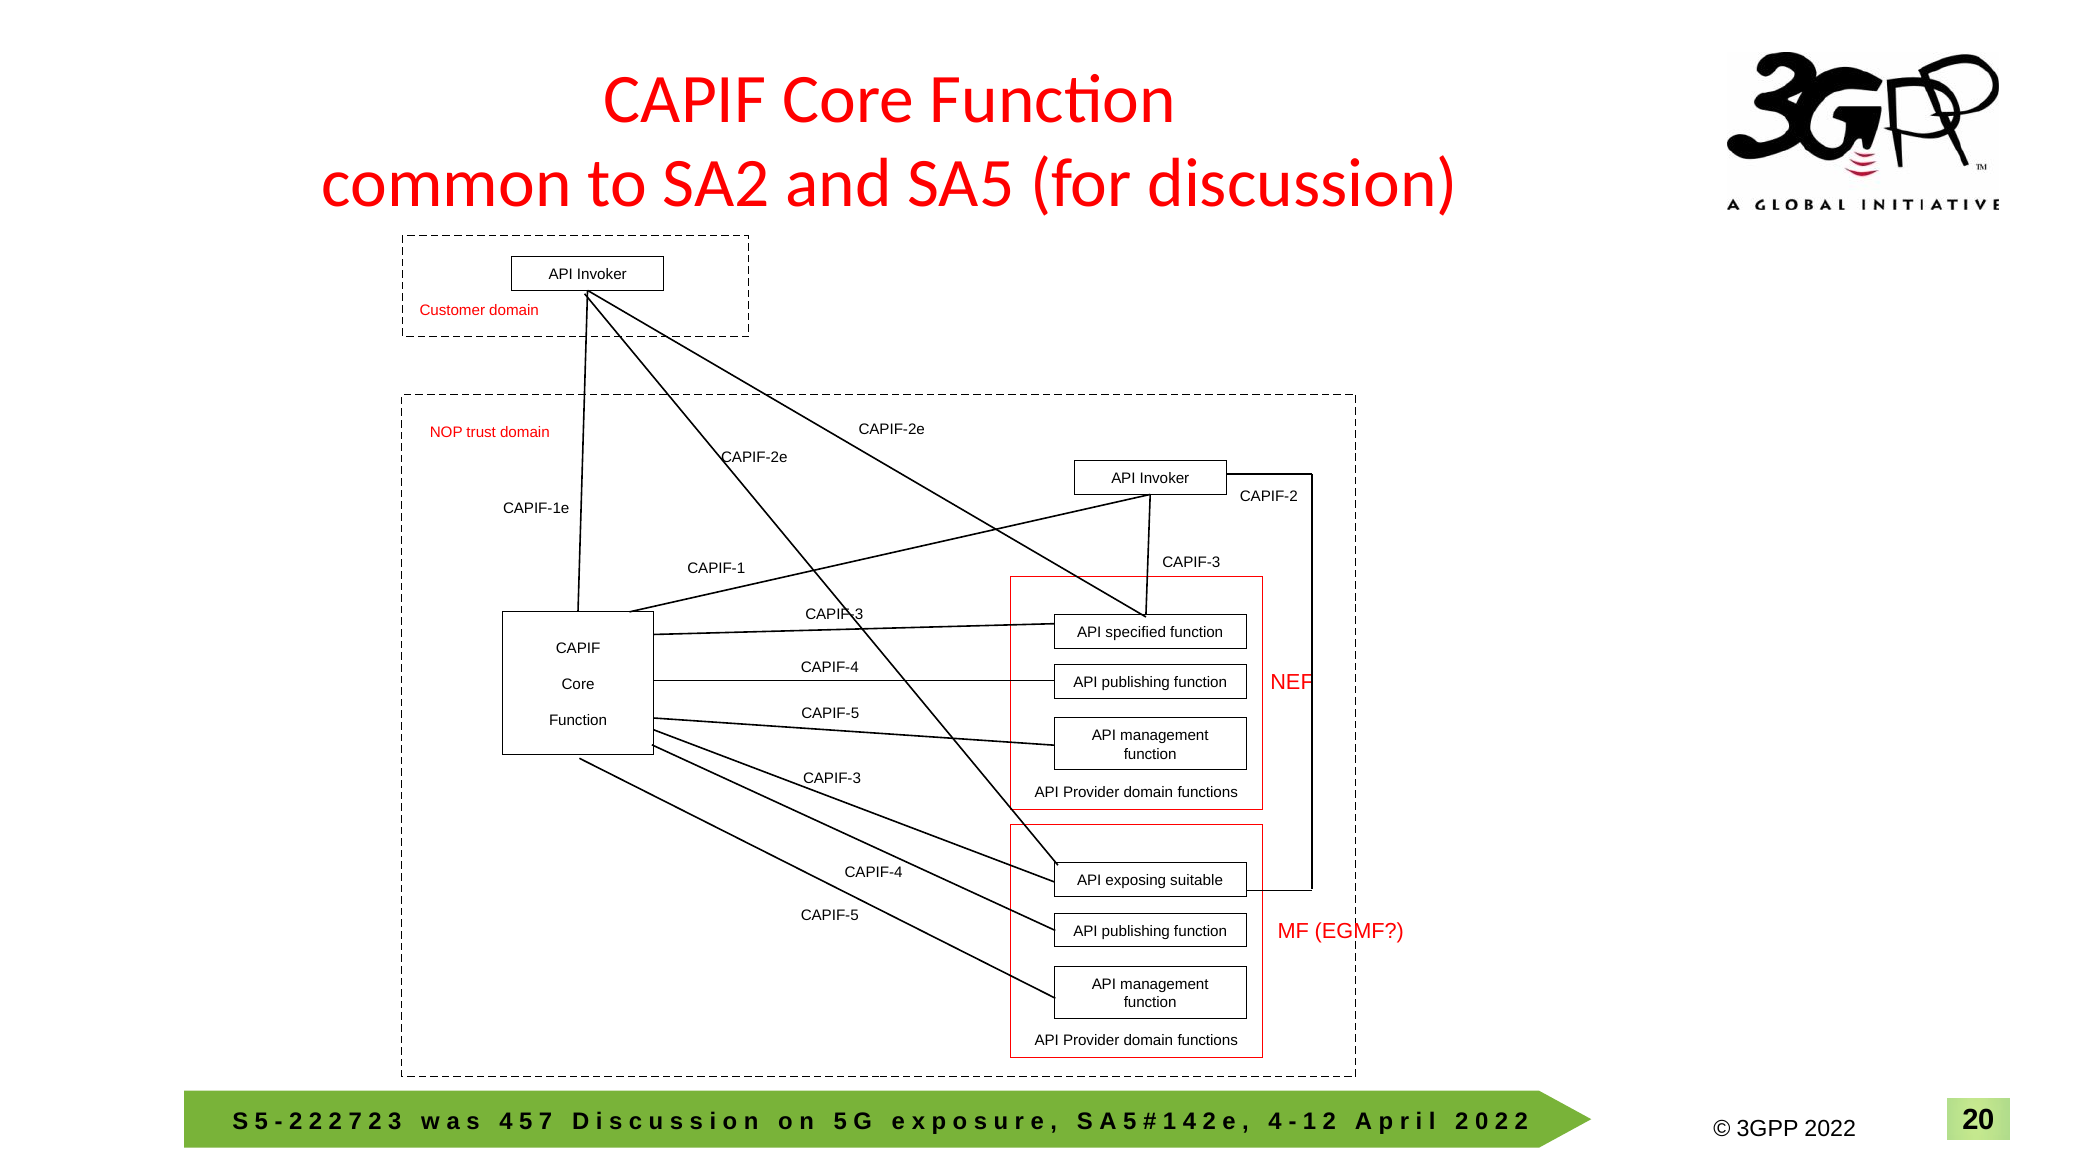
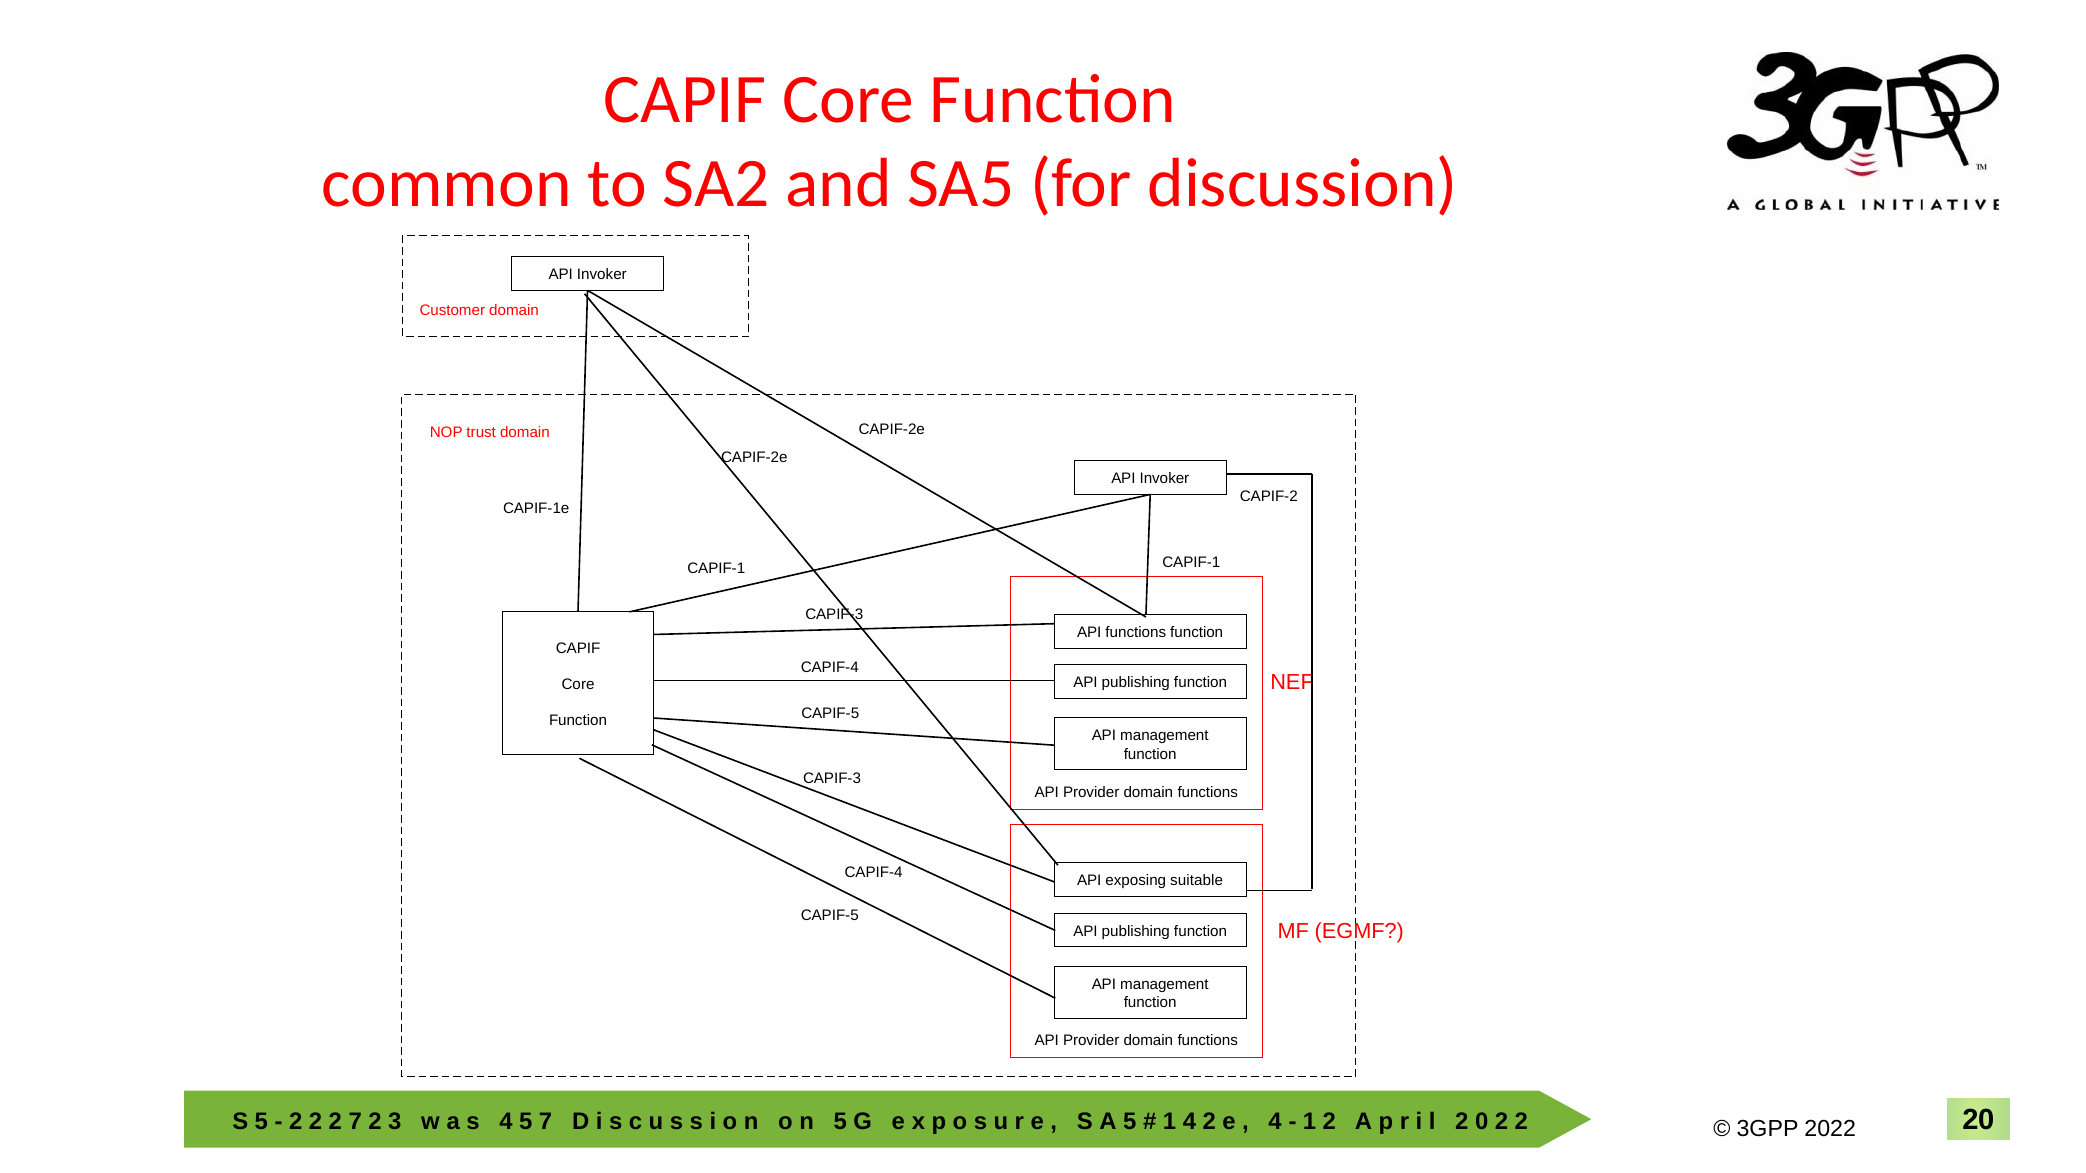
CAPIF-3: CAPIF-3 -> CAPIF-1 (1191, 563)
API specified: specified -> functions (1136, 633)
